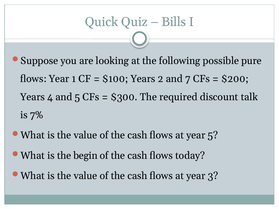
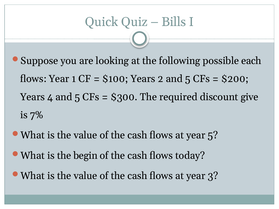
pure: pure -> each (251, 61)
2 and 7: 7 -> 5 (188, 79)
talk: talk -> give (249, 97)
